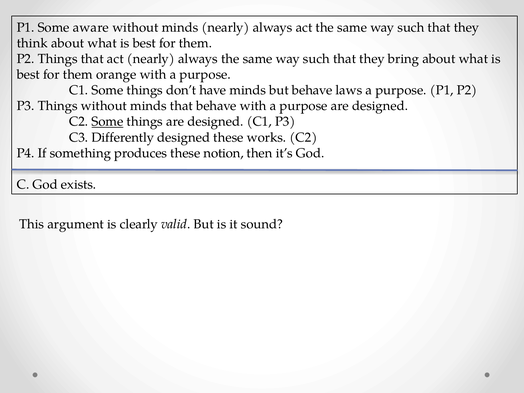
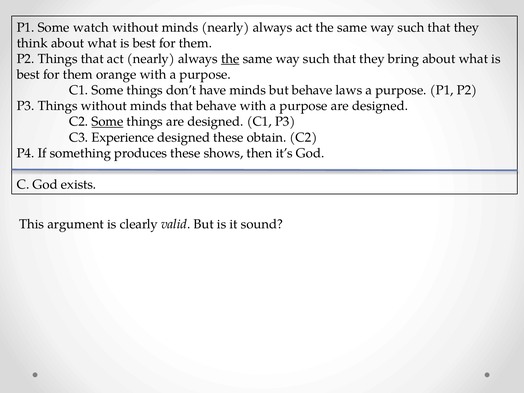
aware: aware -> watch (91, 27)
the underline: none -> present (230, 59)
Differently: Differently -> Experience (123, 137)
works: works -> obtain (267, 137)
notion: notion -> shows (224, 153)
